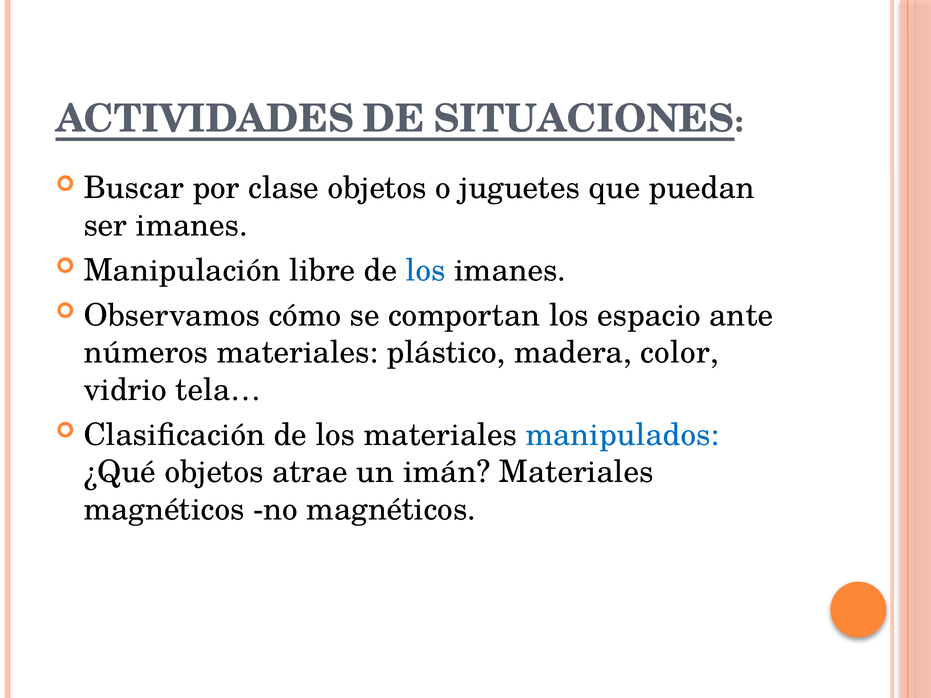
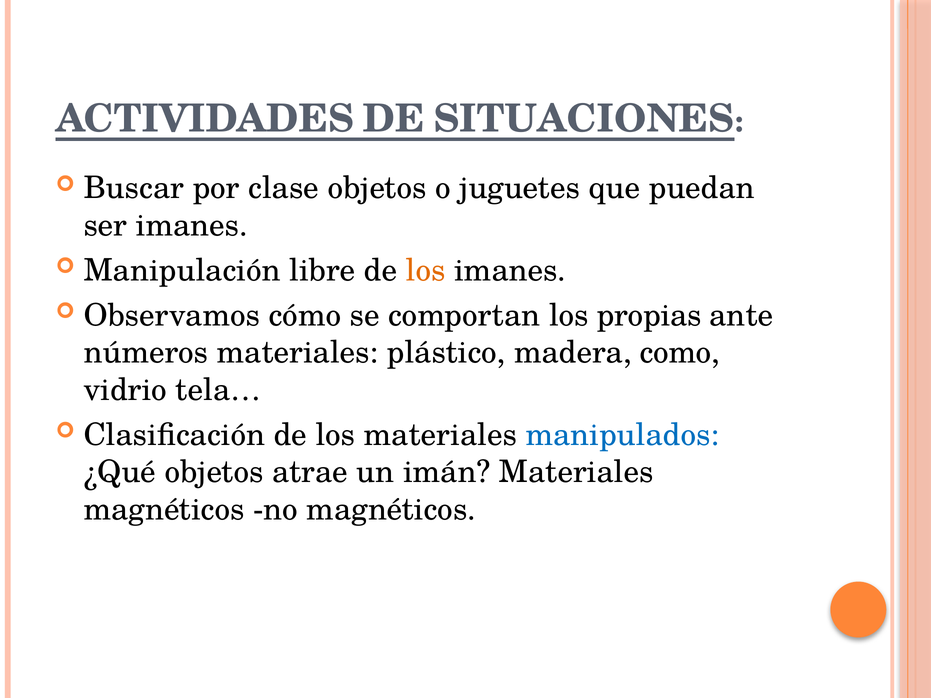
los colour: blue -> orange (426, 271)
espacio: espacio -> propias (649, 316)
color: color -> como (680, 353)
